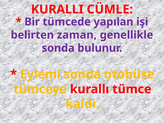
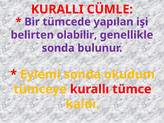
zaman: zaman -> olabilir (77, 35)
otobüse: otobüse -> okudum (129, 74)
